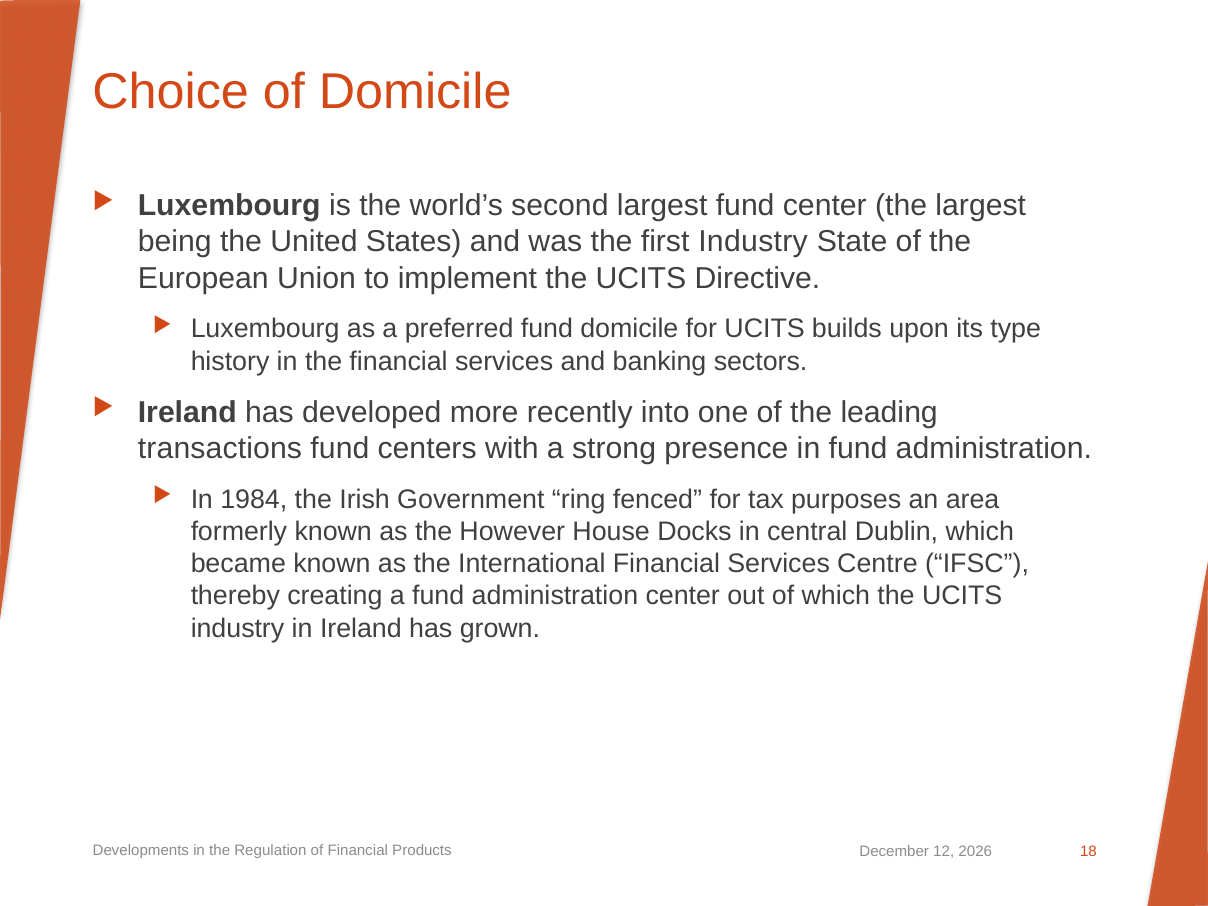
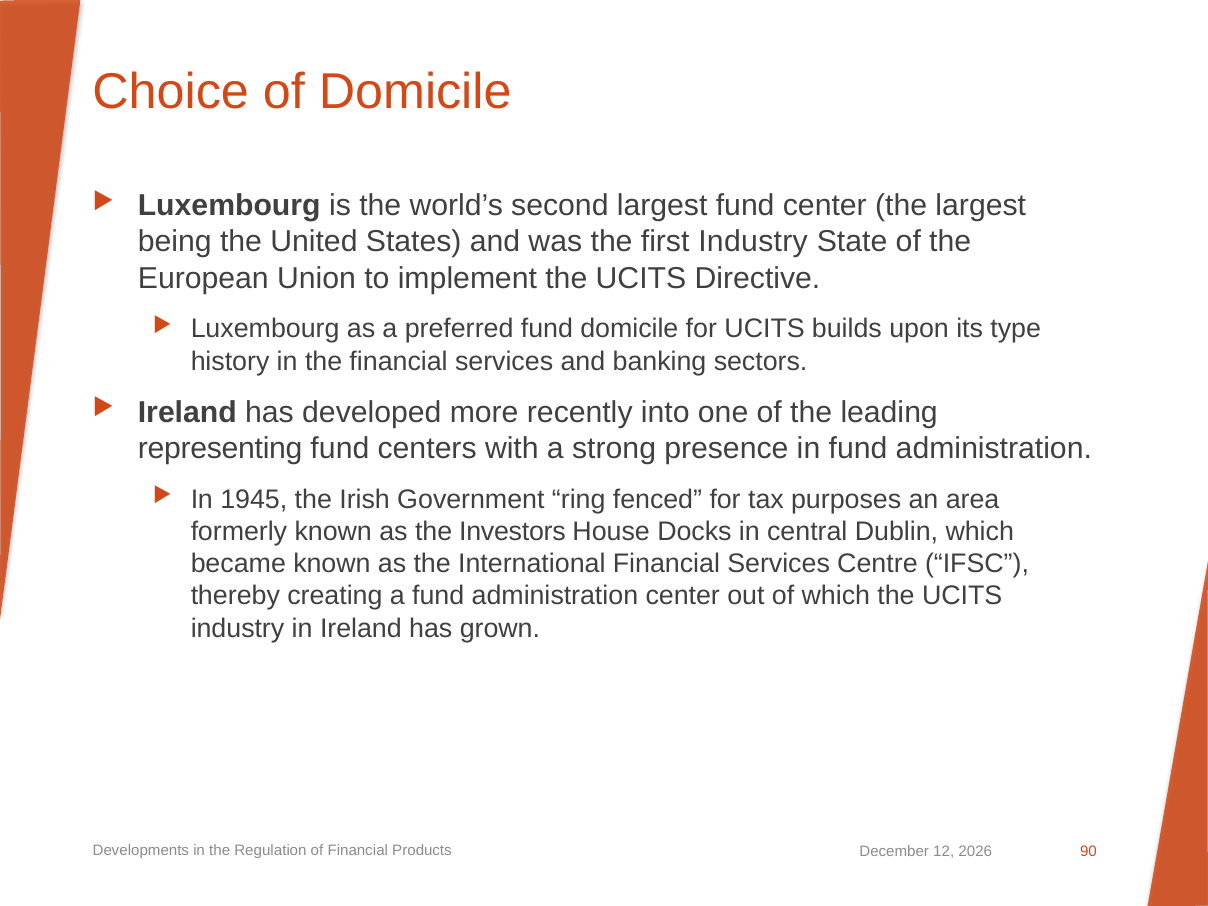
transactions: transactions -> representing (220, 449)
1984: 1984 -> 1945 (254, 499)
However: However -> Investors (512, 532)
18: 18 -> 90 (1088, 852)
